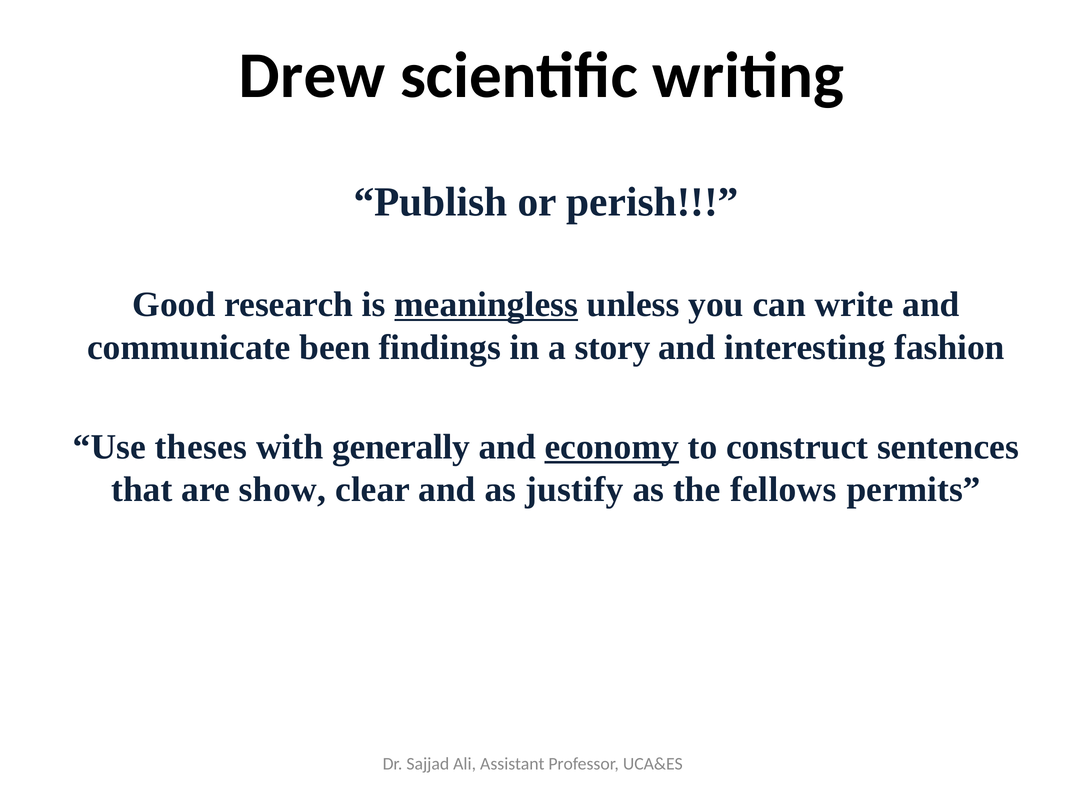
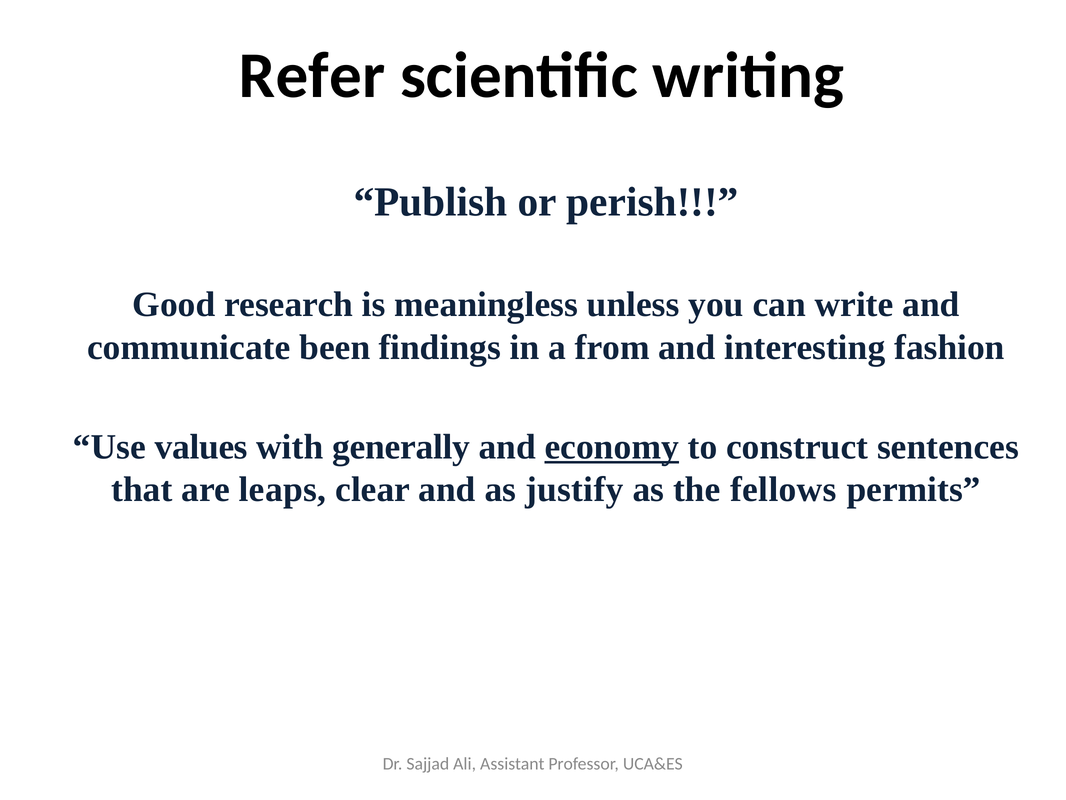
Drew: Drew -> Refer (312, 76)
meaningless underline: present -> none (486, 305)
story: story -> from (612, 347)
theses: theses -> values (201, 447)
show: show -> leaps (282, 489)
